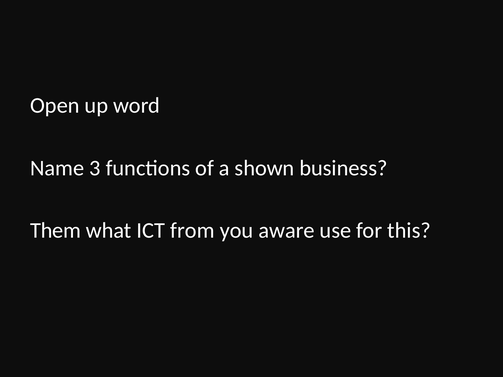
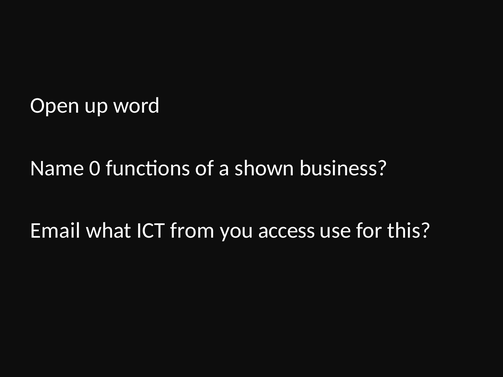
3: 3 -> 0 (95, 168)
Them: Them -> Email (55, 231)
aware: aware -> access (287, 231)
